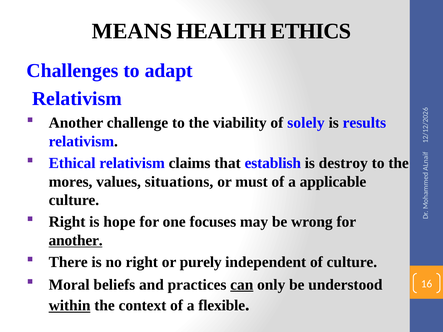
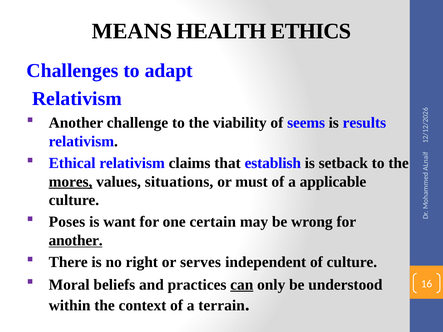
solely: solely -> seems (306, 123)
destroy: destroy -> setback (343, 163)
mores underline: none -> present (71, 182)
Right: Right -> Poses (67, 222)
hope: hope -> want (119, 222)
focuses: focuses -> certain (213, 222)
purely: purely -> serves (201, 262)
within underline: present -> none (70, 306)
flexible: flexible -> terrain (222, 306)
